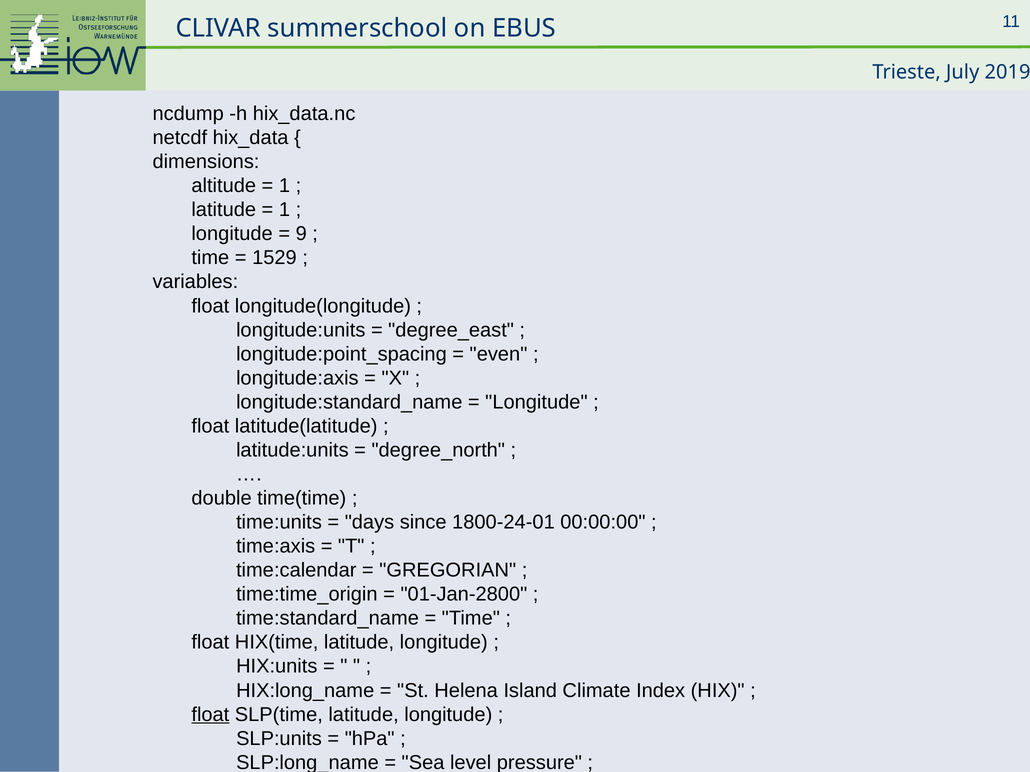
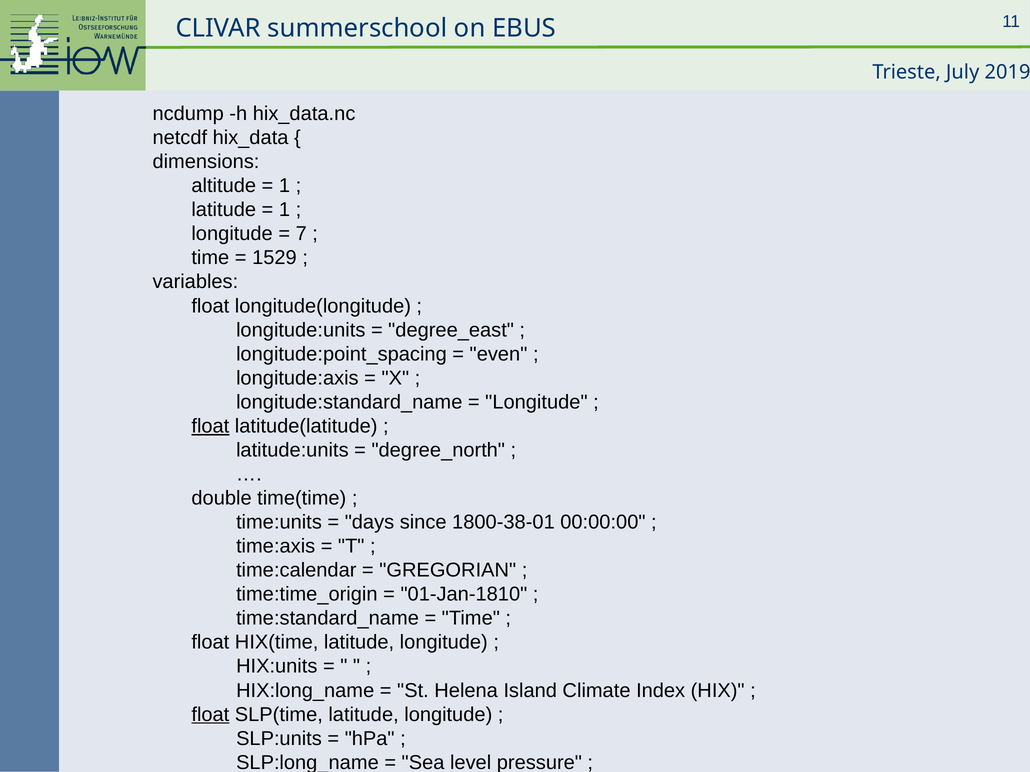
9: 9 -> 7 (301, 234)
float underline: none -> present (210, 426)
1800-24-01: 1800-24-01 -> 1800-38-01 (503, 523)
01-Jan-2800: 01-Jan-2800 -> 01-Jan-1810 (464, 595)
